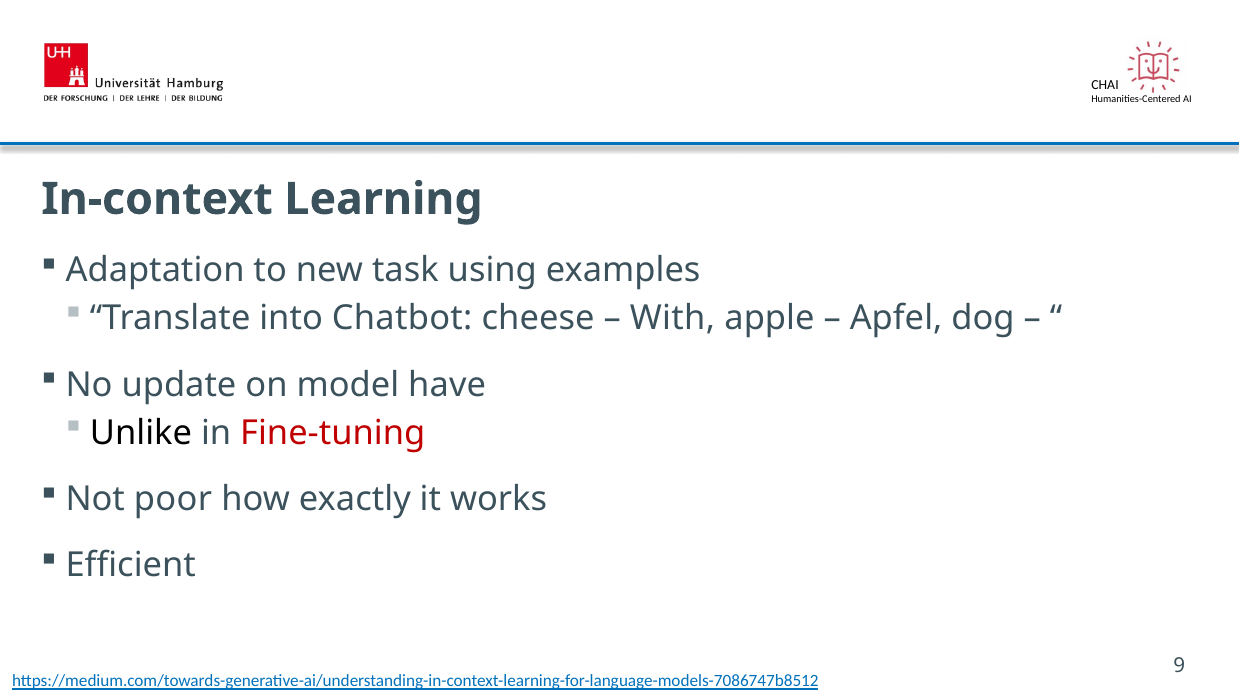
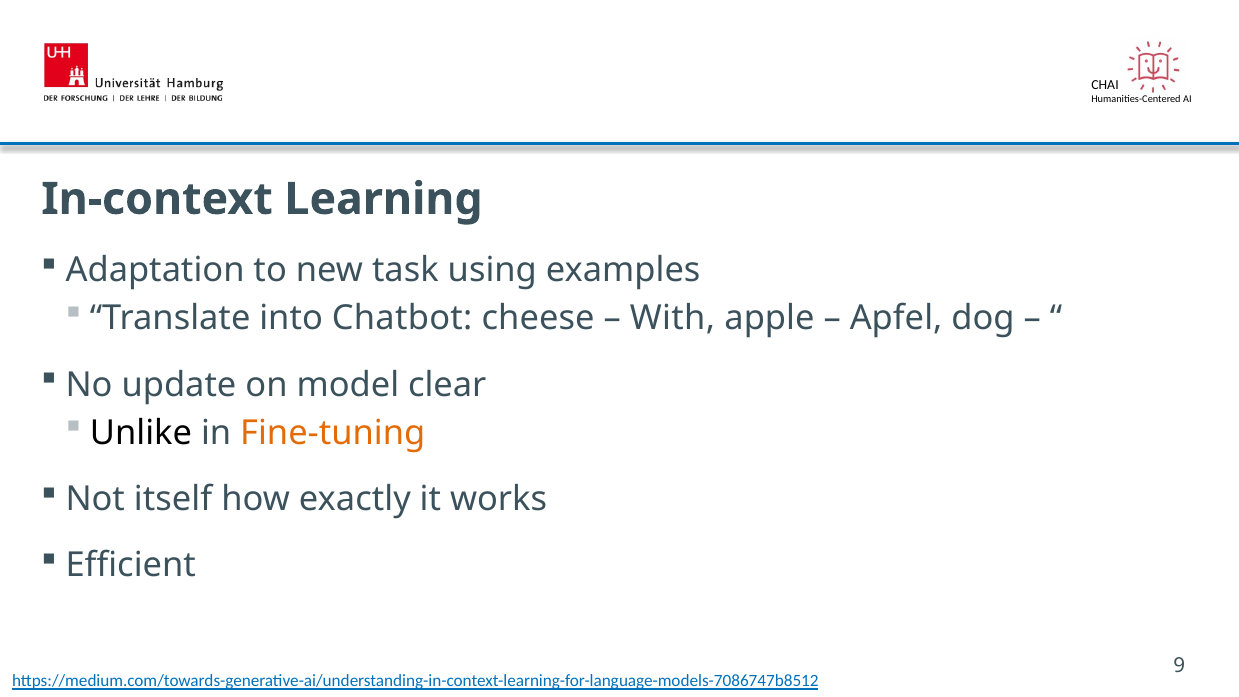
have: have -> clear (447, 385)
Fine-tuning colour: red -> orange (333, 433)
poor: poor -> itself (173, 499)
